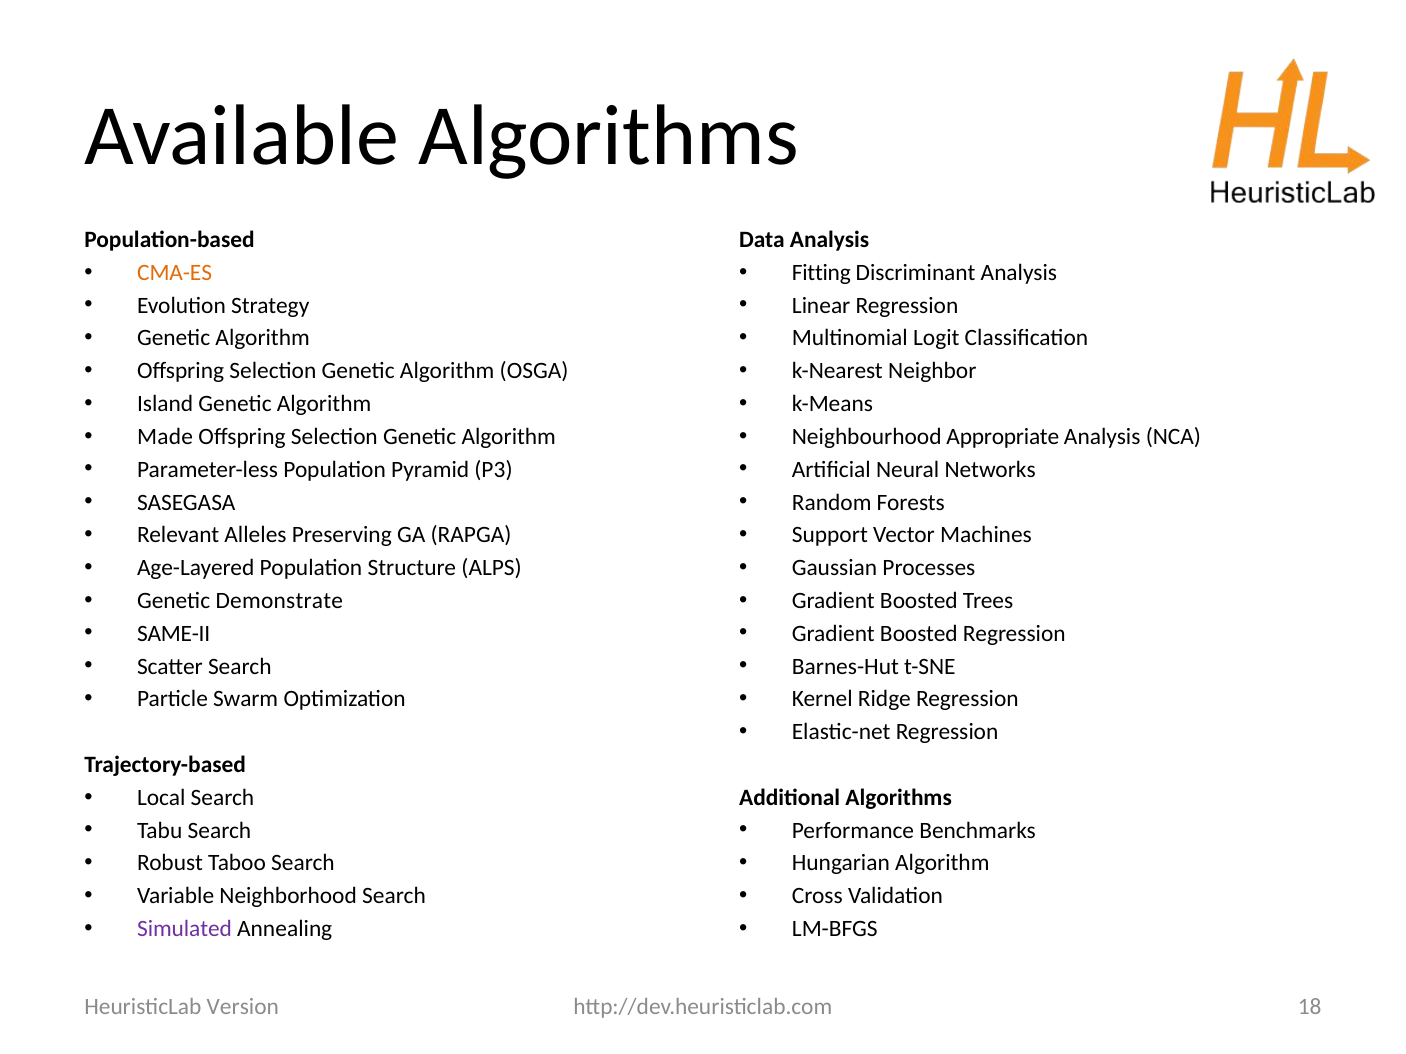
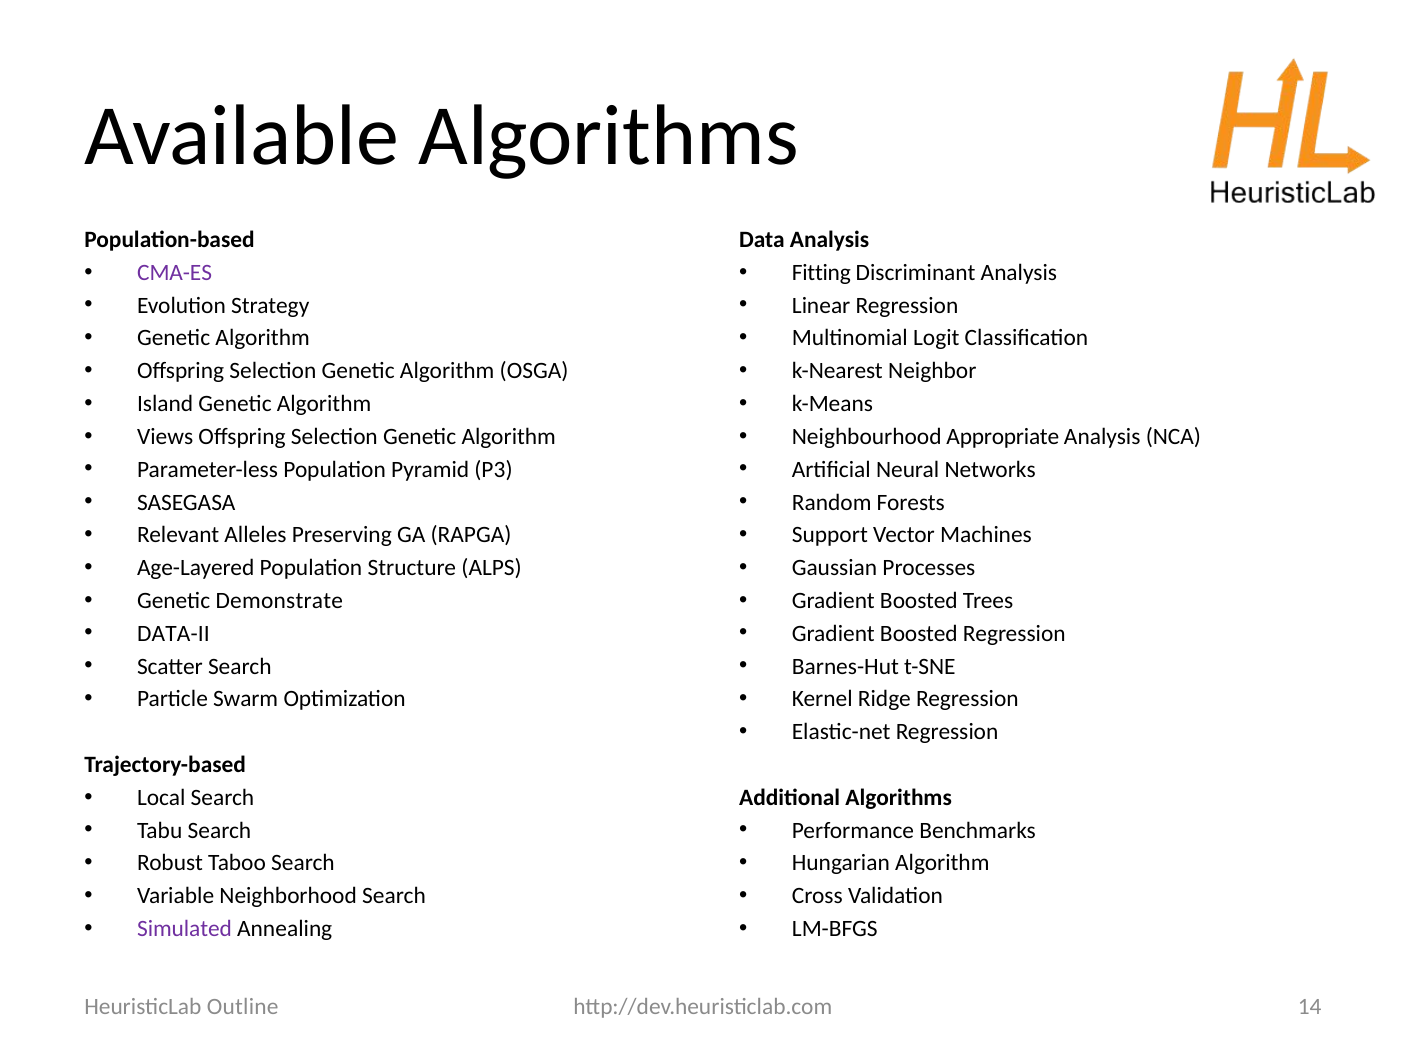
CMA-ES colour: orange -> purple (175, 273)
Made: Made -> Views (165, 437)
SAME-II: SAME-II -> DATA-II (173, 634)
18: 18 -> 14 (1310, 1007)
Version: Version -> Outline (243, 1007)
